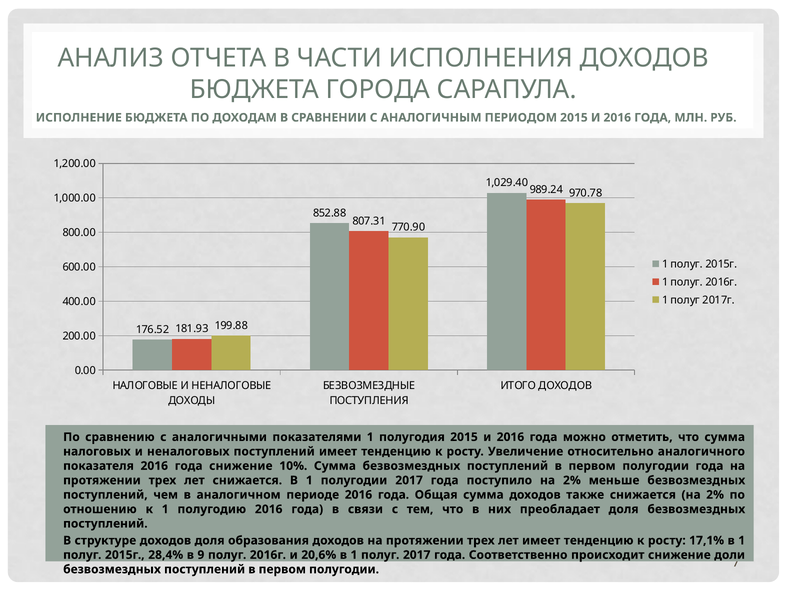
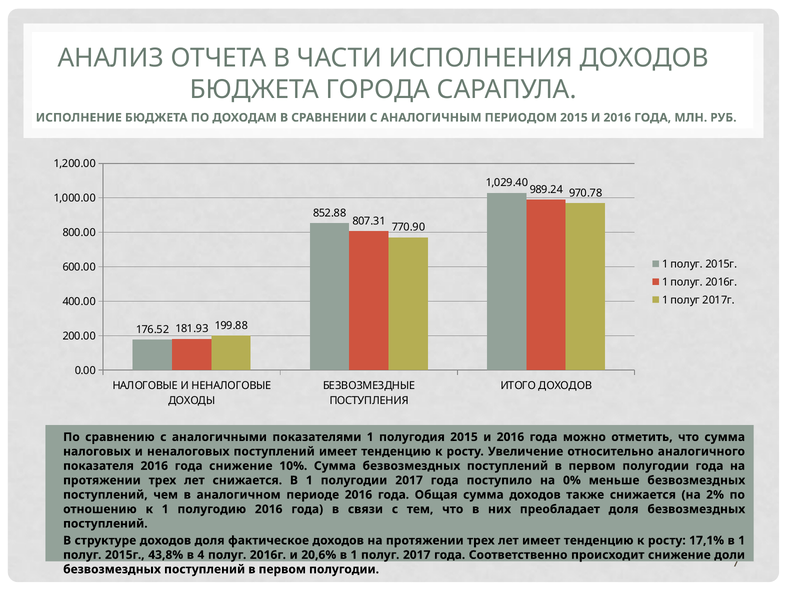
поступило на 2%: 2% -> 0% (572, 481)
образования: образования -> фактическое (269, 541)
28,4%: 28,4% -> 43,8% (166, 555)
9: 9 -> 4 (201, 555)
